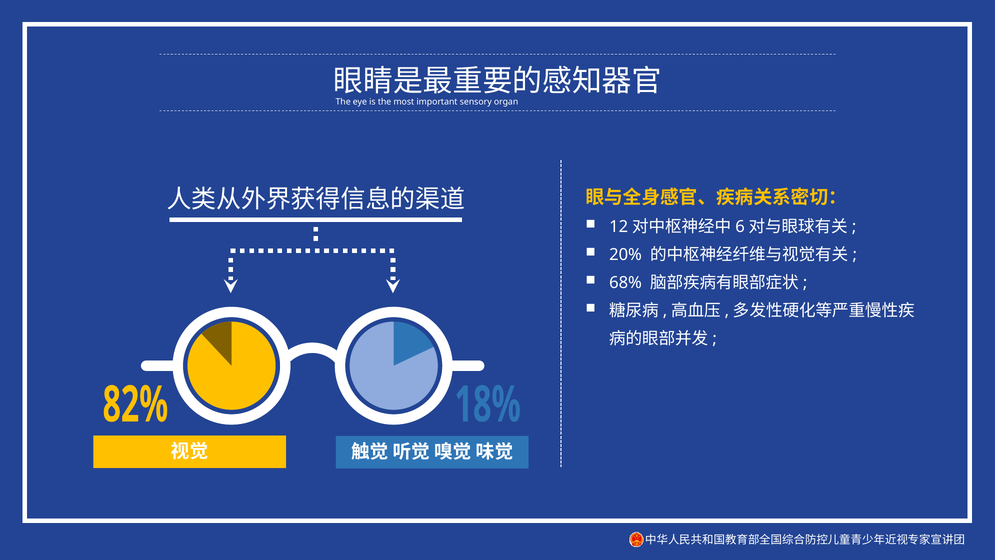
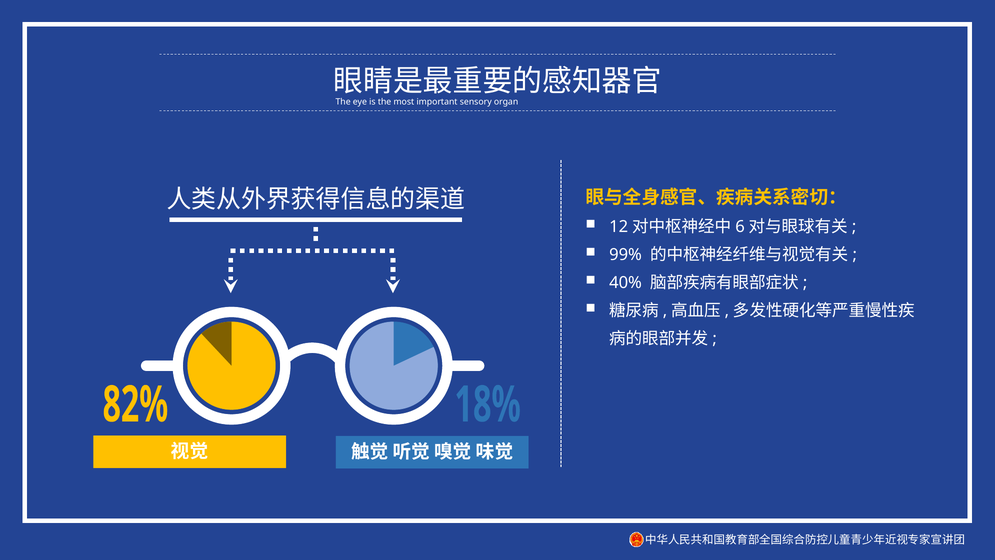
20%: 20% -> 99% (626, 255)
68%: 68% -> 40% (626, 283)
